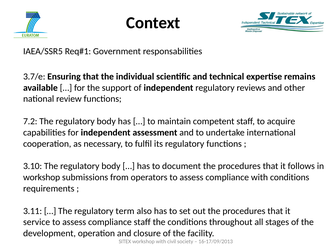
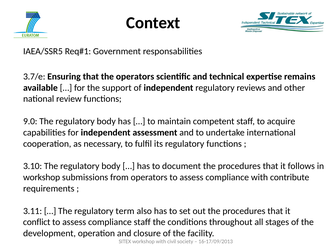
the individual: individual -> operators (135, 76)
7.2: 7.2 -> 9.0 (30, 121)
with conditions: conditions -> contribute (290, 177)
service: service -> conflict (37, 222)
